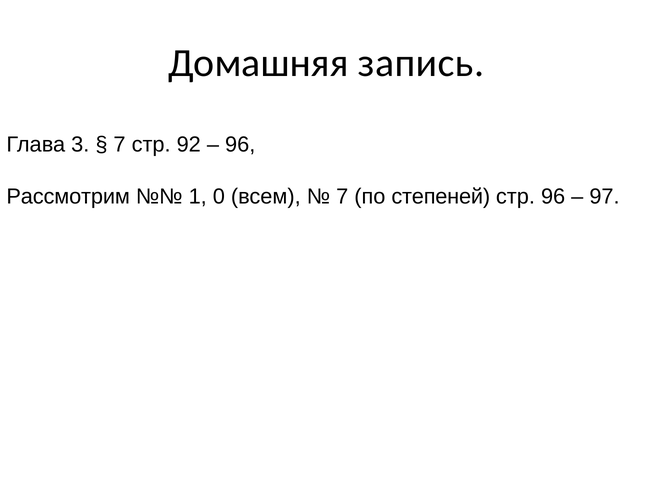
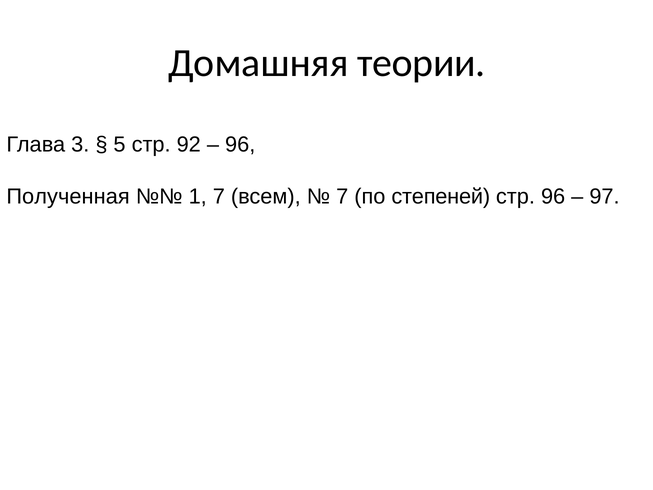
запись: запись -> теории (421, 63)
7: 7 -> 5 (120, 144)
Рассмотрим: Рассмотрим -> Полученная (68, 197)
1 0: 0 -> 7 (219, 197)
